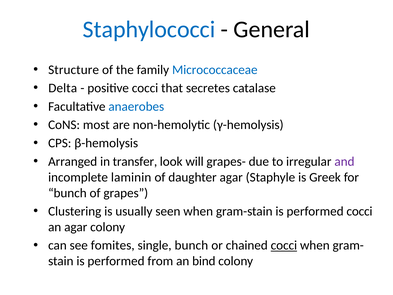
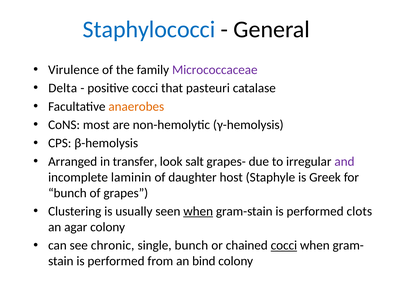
Structure: Structure -> Virulence (74, 70)
Micrococcaceae colour: blue -> purple (215, 70)
secretes: secretes -> pasteuri (208, 88)
anaerobes colour: blue -> orange (136, 106)
will: will -> salt (195, 161)
daughter agar: agar -> host (231, 177)
when underline: none -> present (198, 211)
performed cocci: cocci -> clots (359, 211)
fomites: fomites -> chronic (113, 245)
